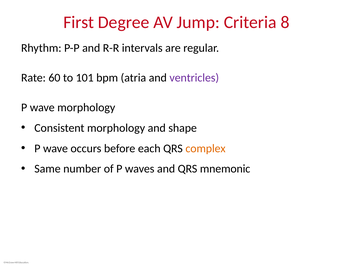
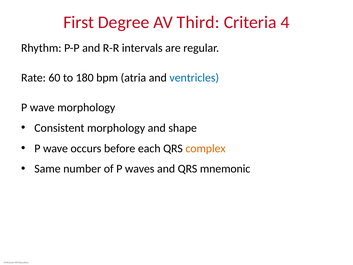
Jump: Jump -> Third (198, 22)
8: 8 -> 4 (285, 22)
101: 101 -> 180 (85, 78)
ventricles colour: purple -> blue (194, 78)
